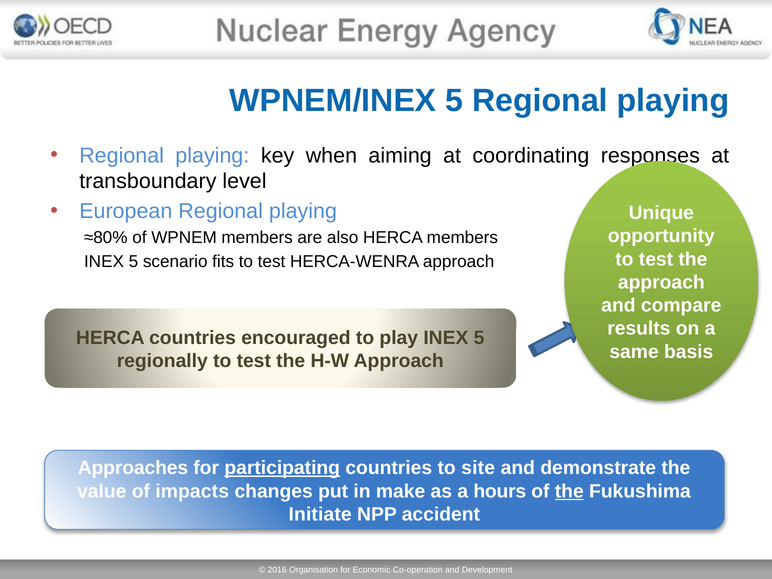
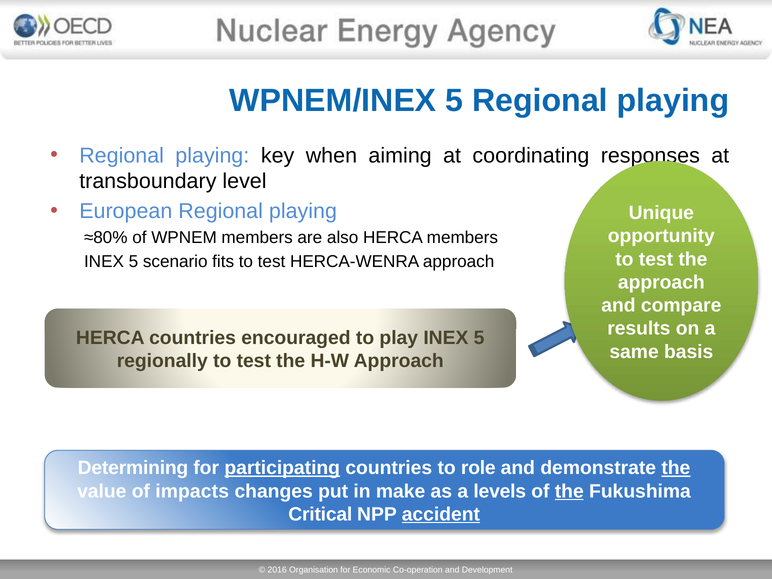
Approaches: Approaches -> Determining (133, 468)
site: site -> role (478, 468)
the underline: none -> present (676, 468)
hours: hours -> levels (500, 491)
Initiate: Initiate -> Critical (320, 514)
accident underline: none -> present (441, 514)
